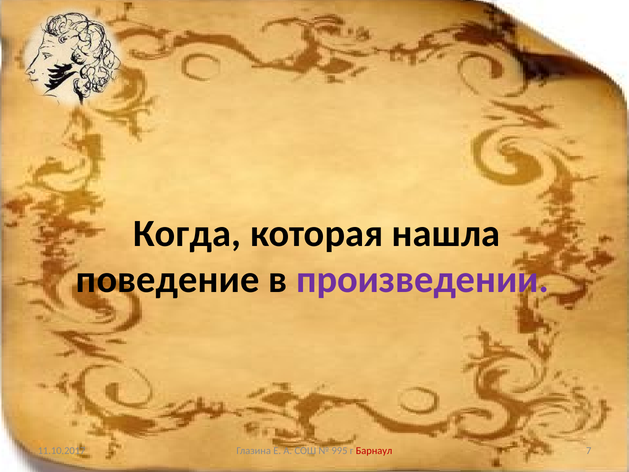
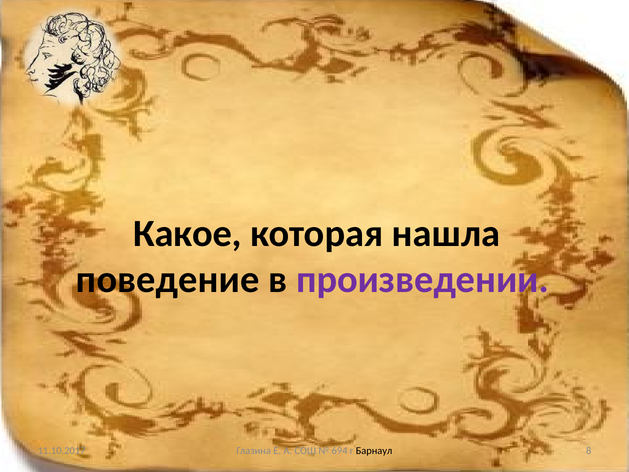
Когда: Когда -> Какое (187, 233)
995: 995 -> 694 (339, 451)
Барнаул colour: red -> black (374, 451)
7: 7 -> 8 (589, 450)
